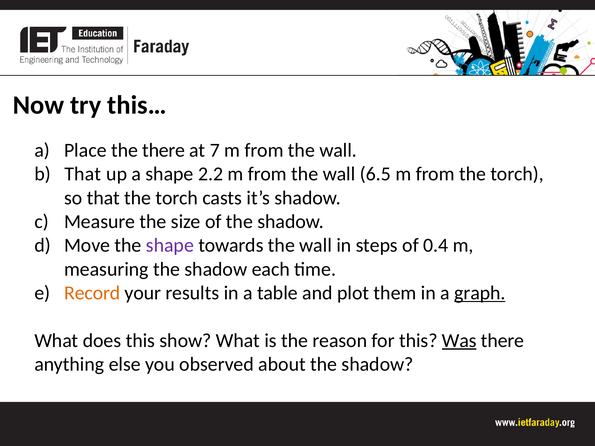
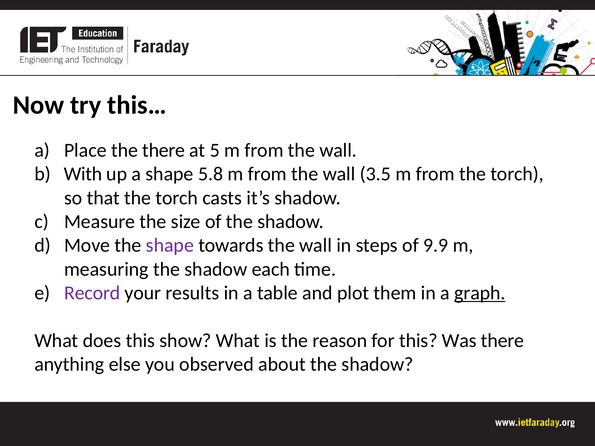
7: 7 -> 5 (215, 150)
That: That -> With (83, 174)
2.2: 2.2 -> 5.8 (211, 174)
6.5: 6.5 -> 3.5 (375, 174)
0.4: 0.4 -> 9.9 (436, 246)
Record colour: orange -> purple (92, 293)
Was underline: present -> none (459, 341)
